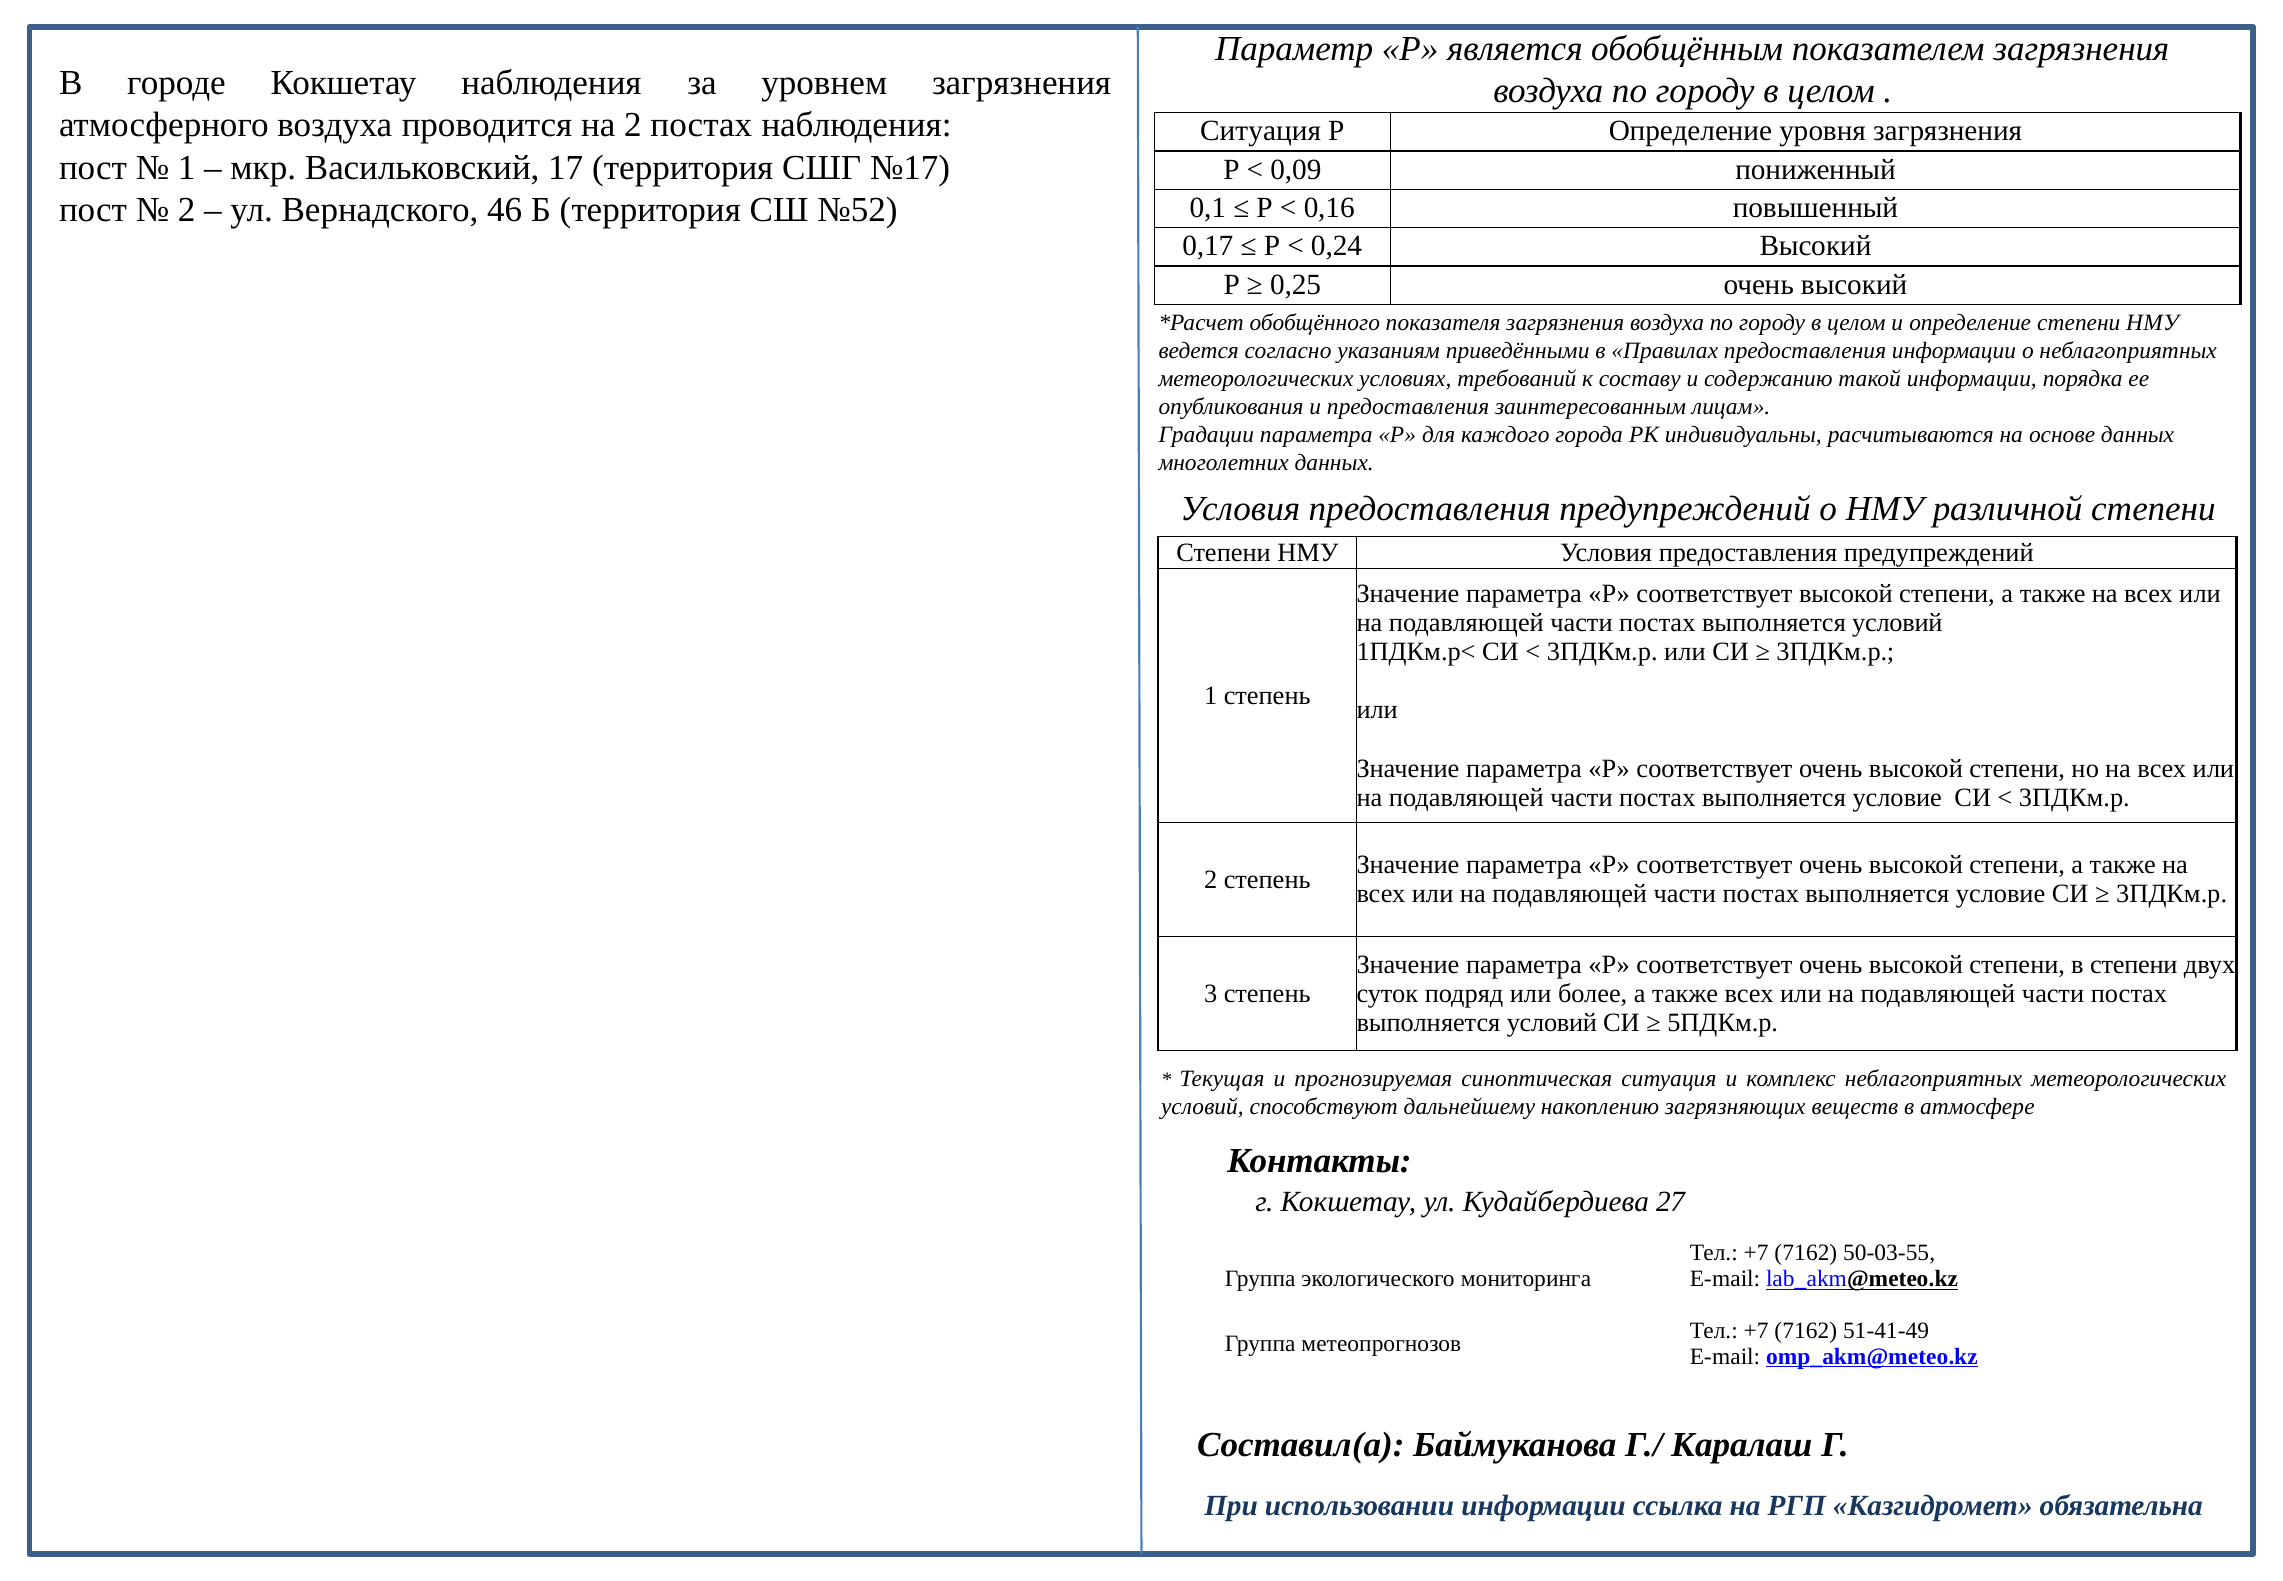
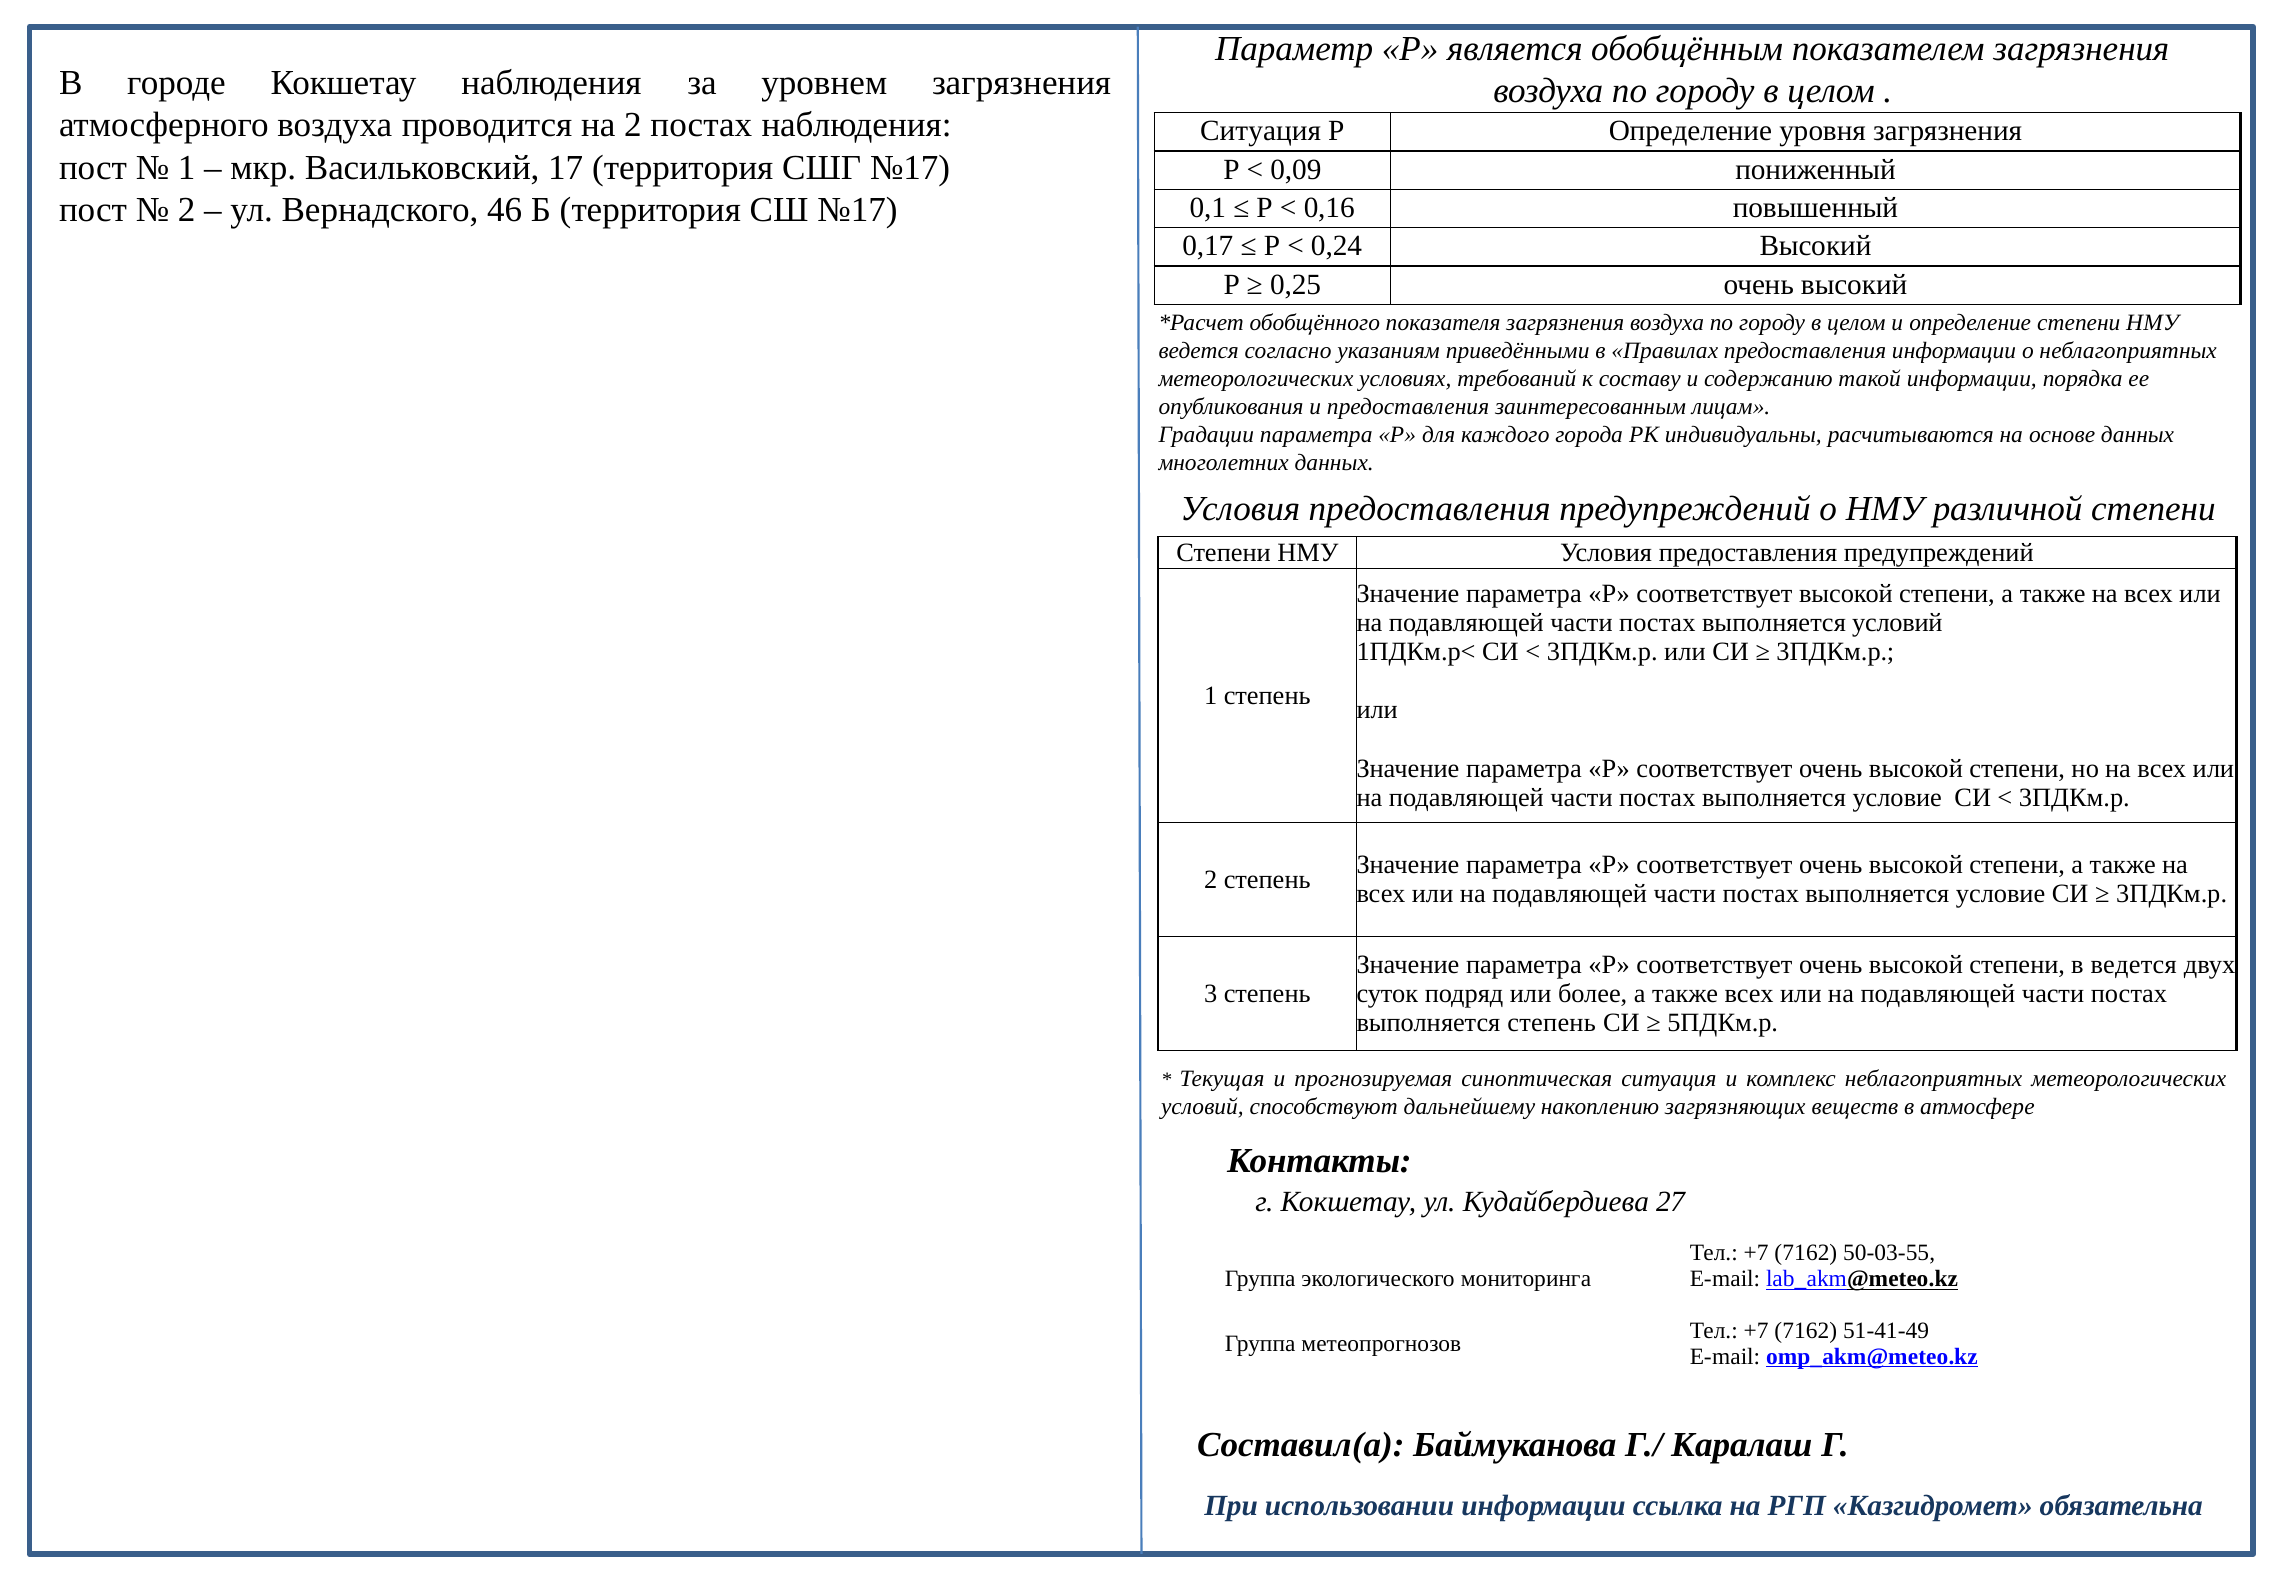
СШ №52: №52 -> №17 (857, 210)
в степени: степени -> ведется (2134, 964)
условий: условий -> степень (1552, 1023)
